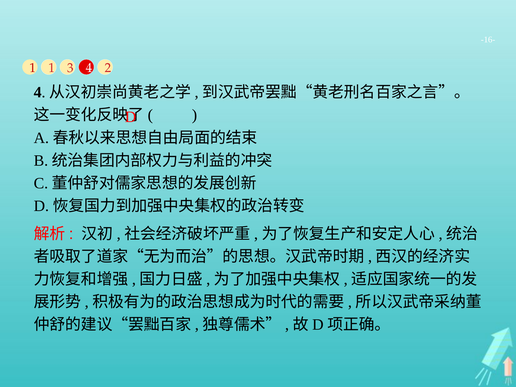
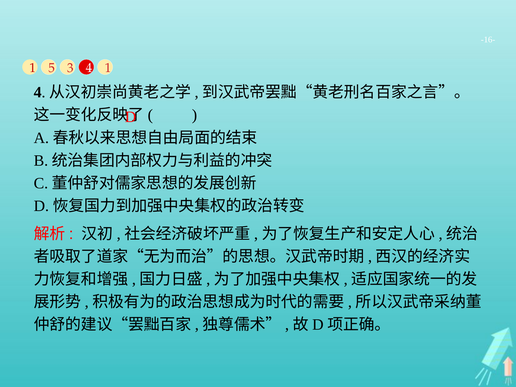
1 1: 1 -> 5 (52, 68)
4 2: 2 -> 1 (108, 68)
